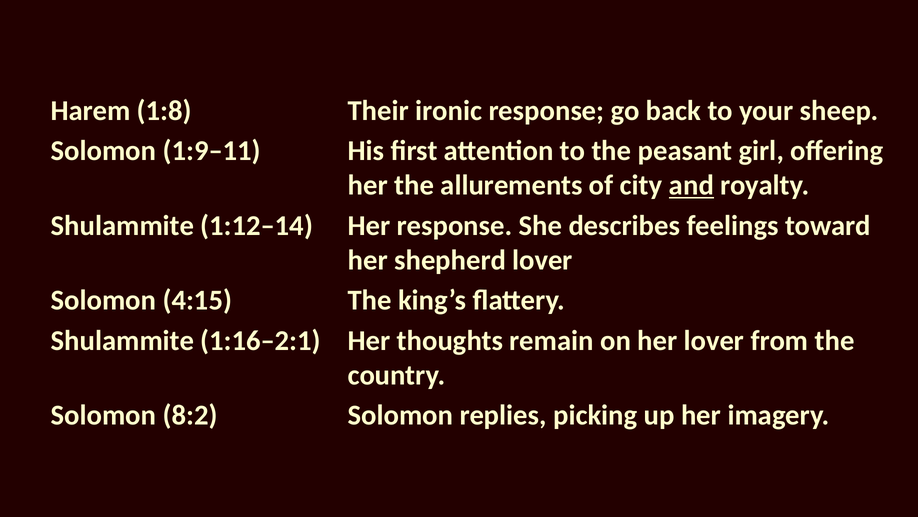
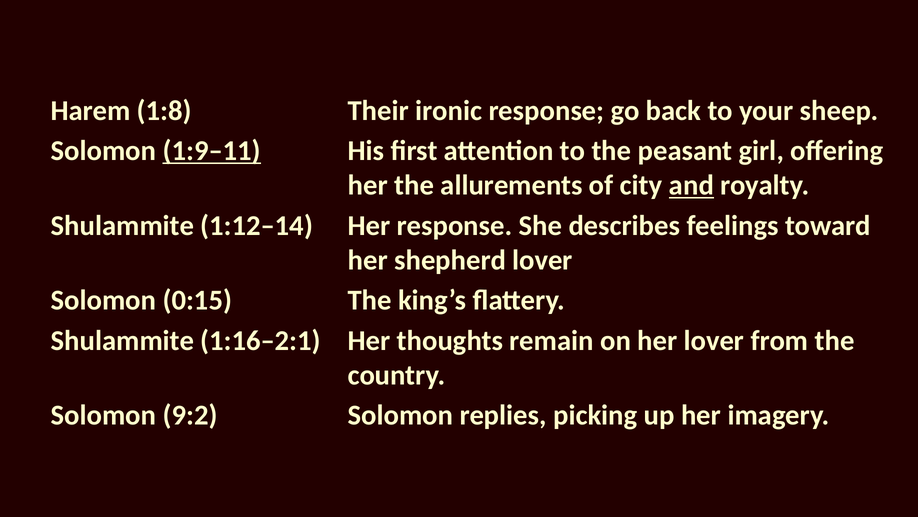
1:9–11 underline: none -> present (212, 151)
4:15: 4:15 -> 0:15 (197, 300)
8:2: 8:2 -> 9:2 (190, 415)
